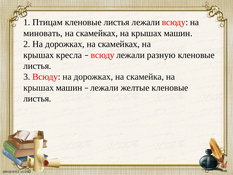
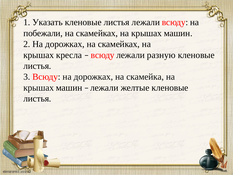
Птицам: Птицам -> Указать (48, 22)
миновать: миновать -> побежали (43, 33)
